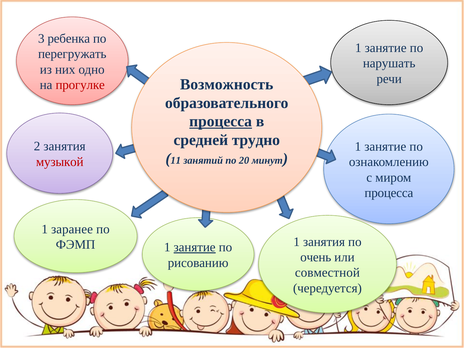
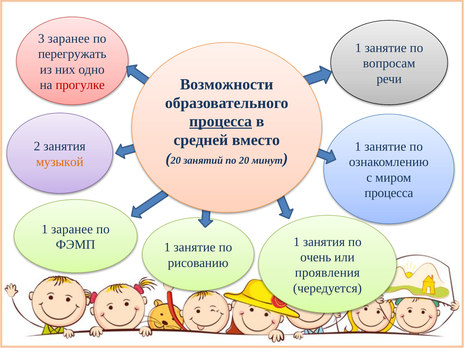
3 ребенка: ребенка -> заранее (69, 38)
нарушать: нарушать -> вопросам (389, 63)
Возможность: Возможность -> Возможности (227, 84)
трудно: трудно -> вместо (256, 140)
11: 11 -> 20 (176, 160)
музыкой colour: red -> orange (60, 162)
занятие underline: present -> none (195, 247)
совместной: совместной -> проявления (327, 273)
